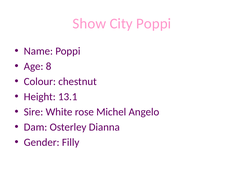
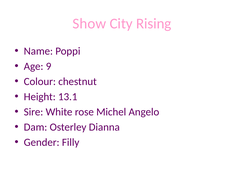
City Poppi: Poppi -> Rising (154, 24)
8: 8 -> 9 (49, 66)
